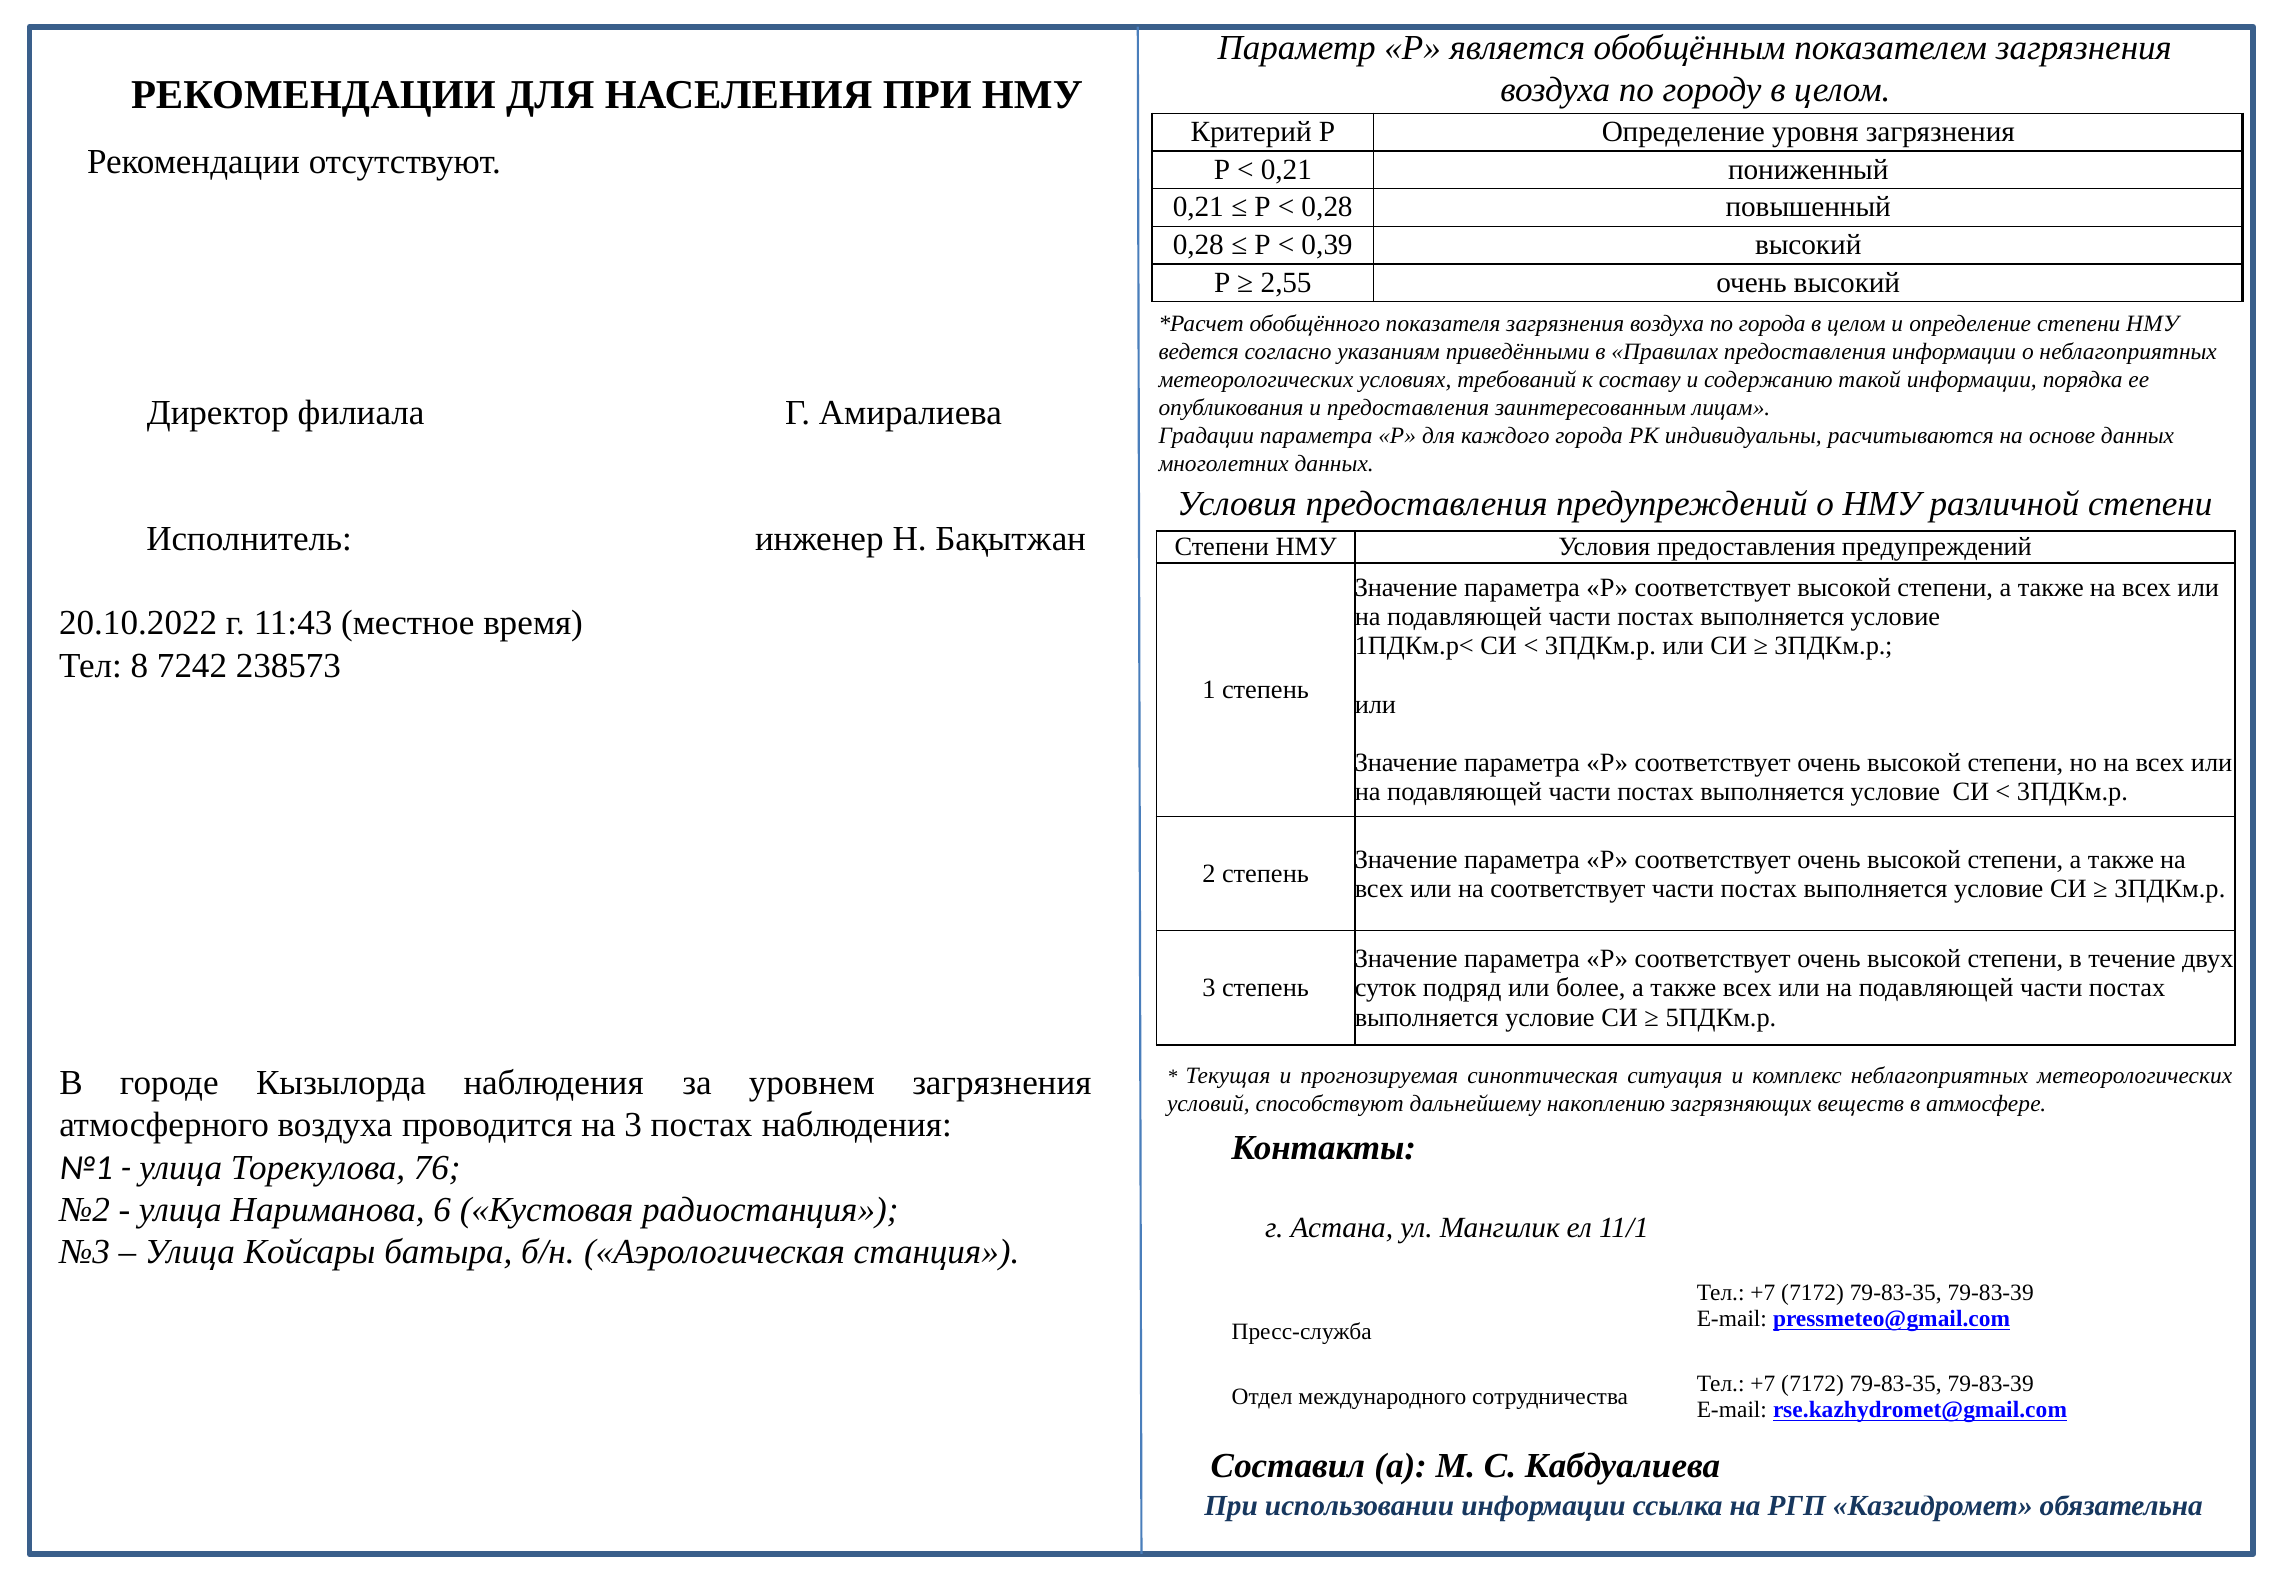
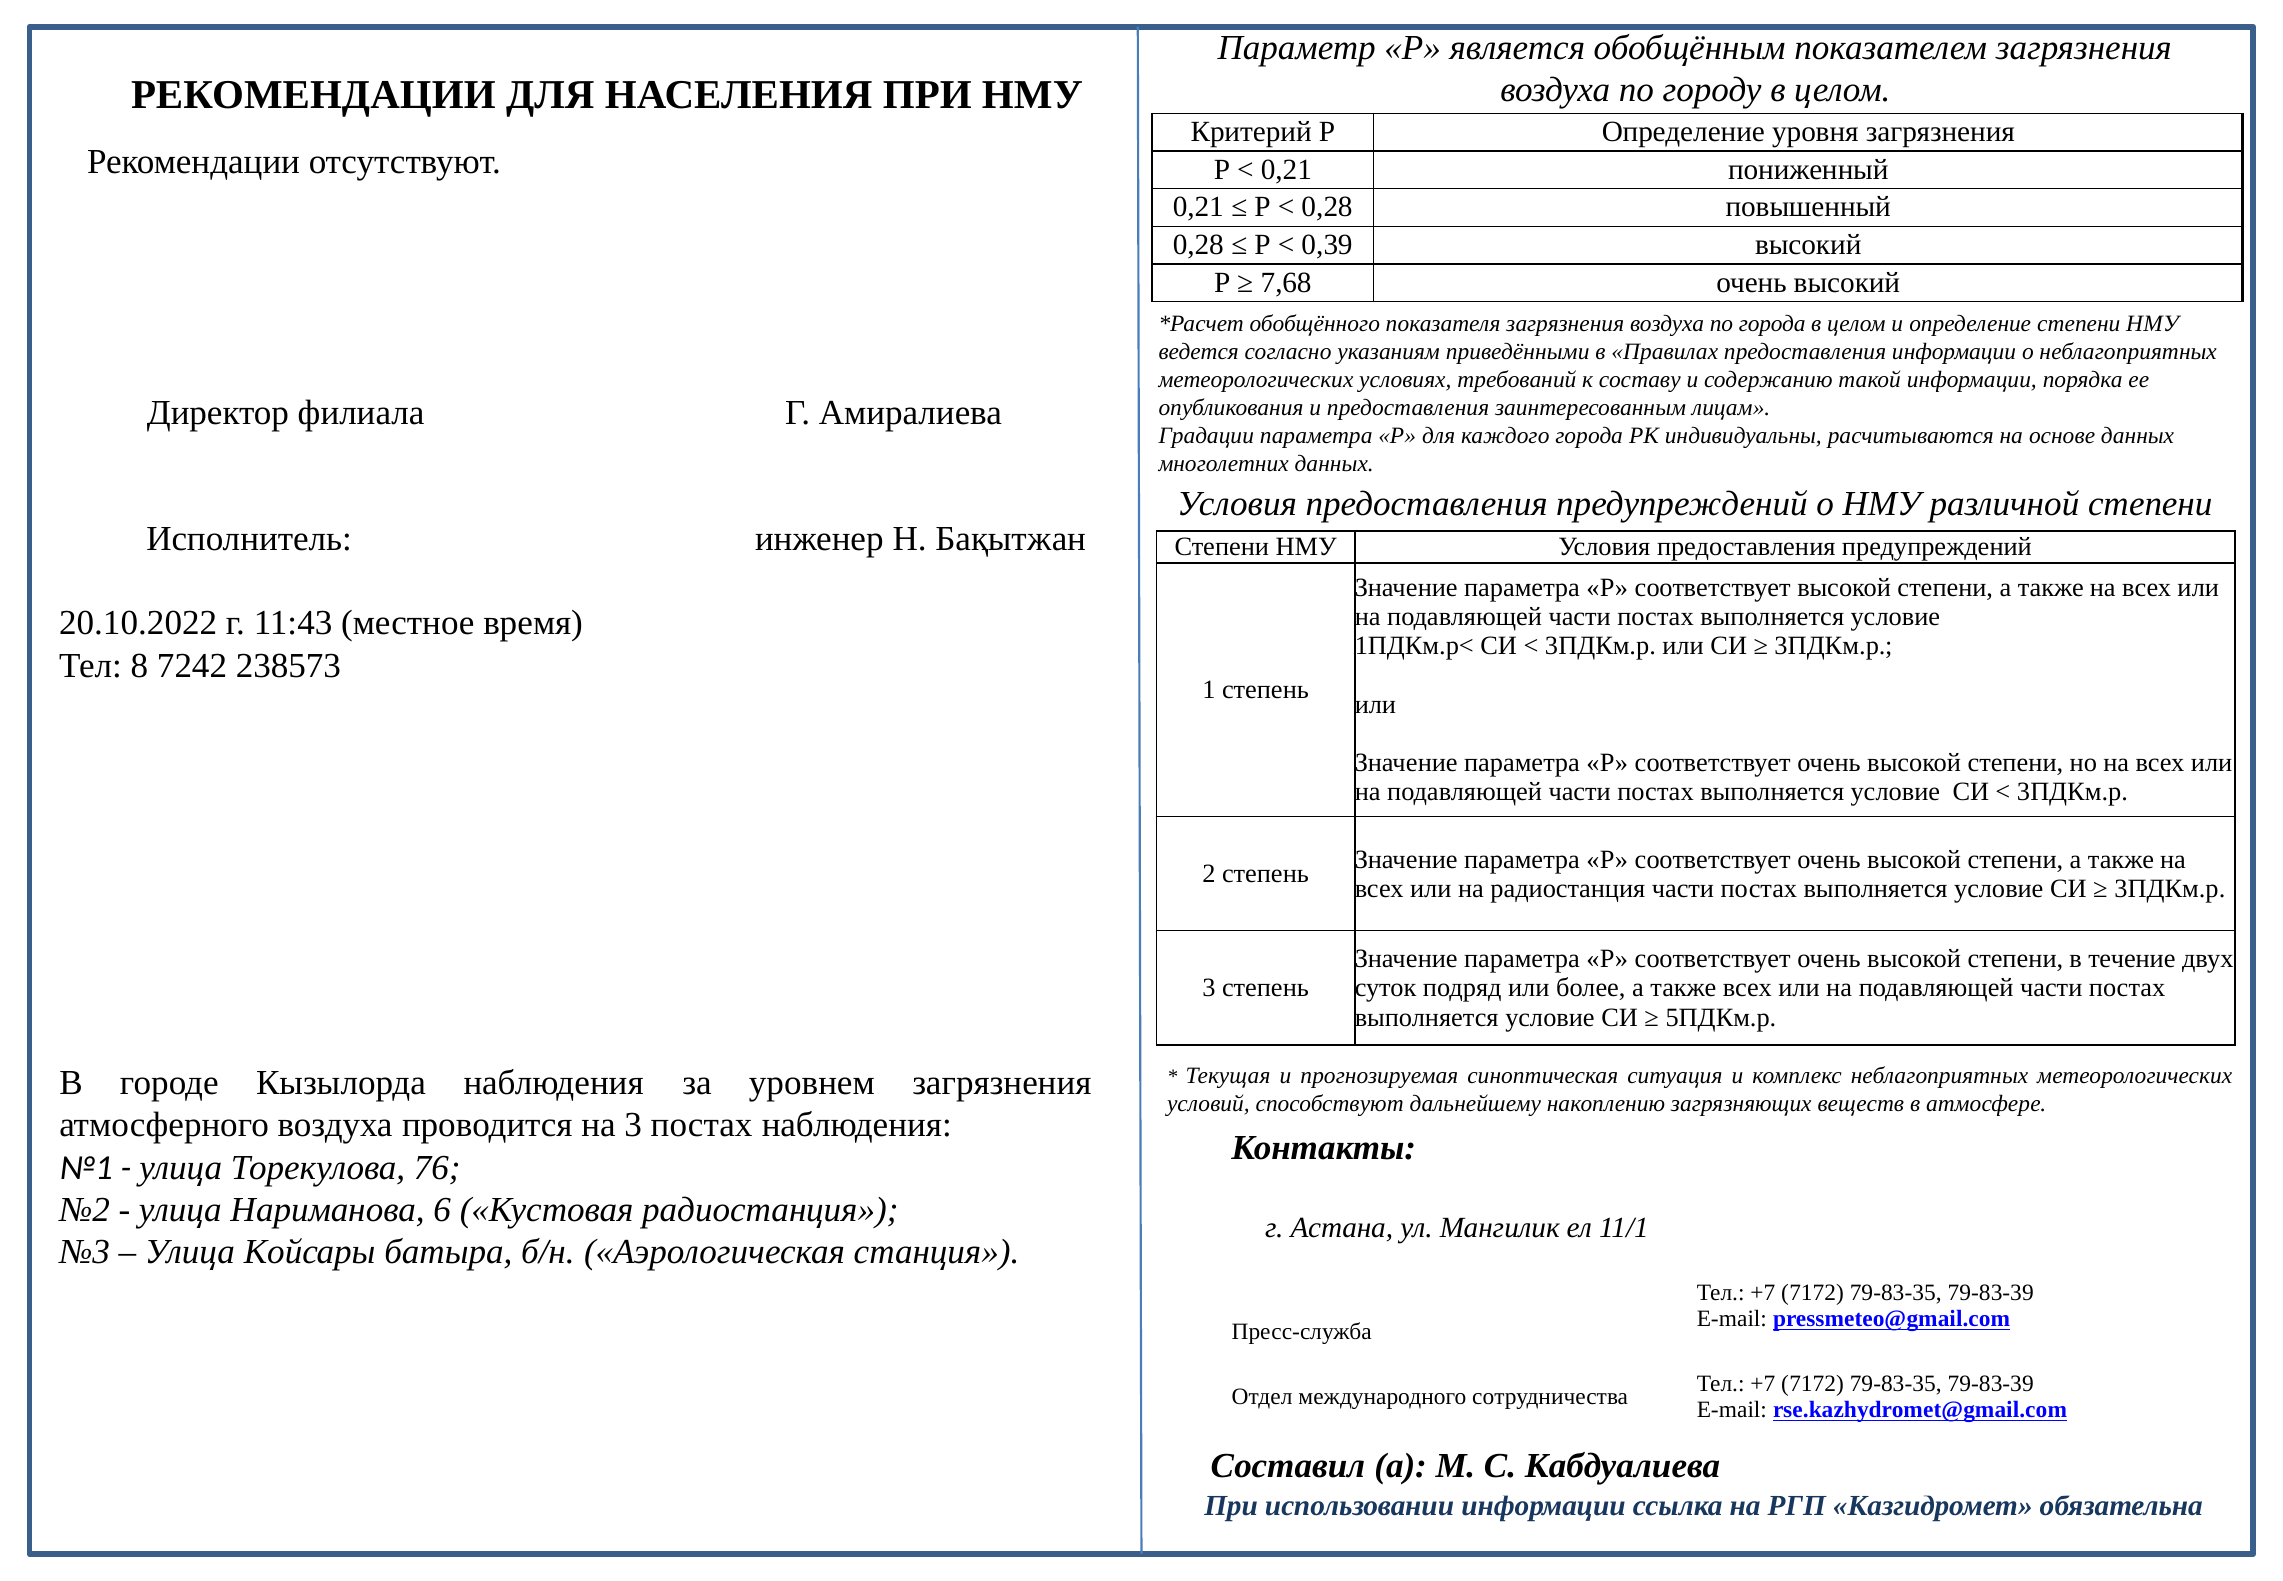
2,55: 2,55 -> 7,68 (1286, 283)
на соответствует: соответствует -> радиостанция (1568, 888)
